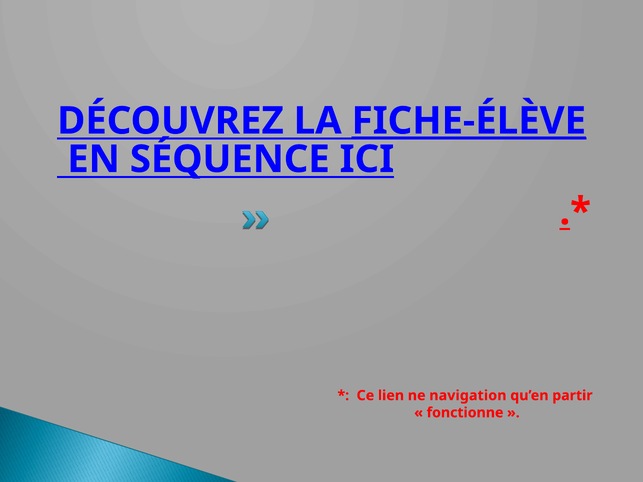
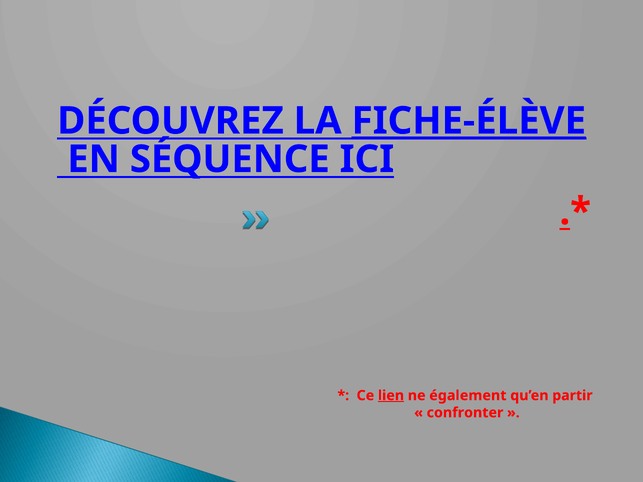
lien underline: none -> present (391, 396)
navigation: navigation -> également (468, 396)
fonctionne: fonctionne -> confronter (465, 413)
